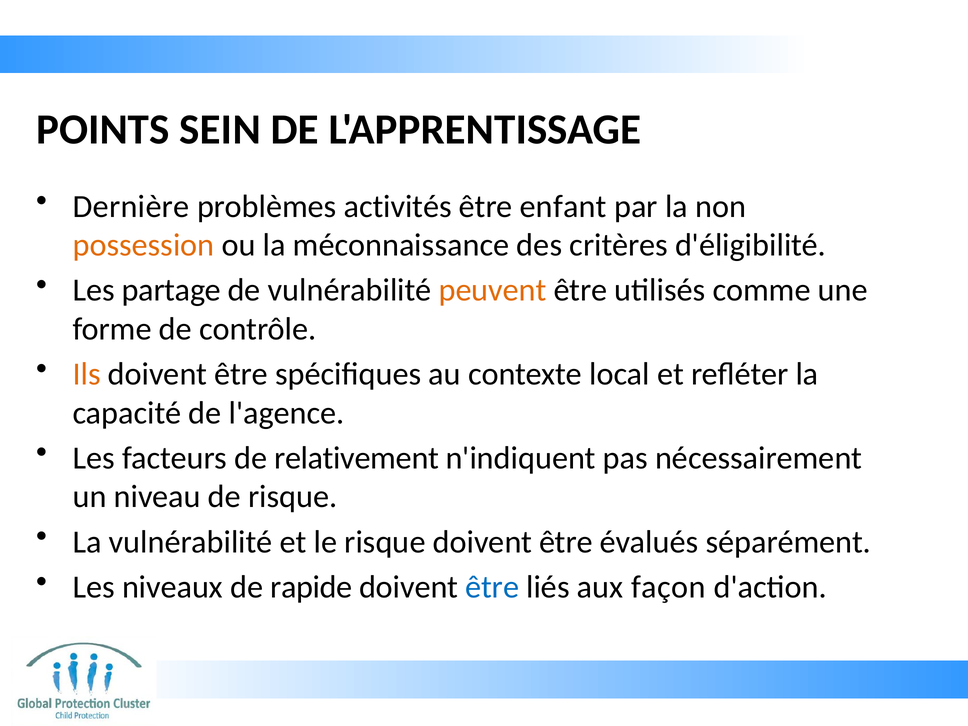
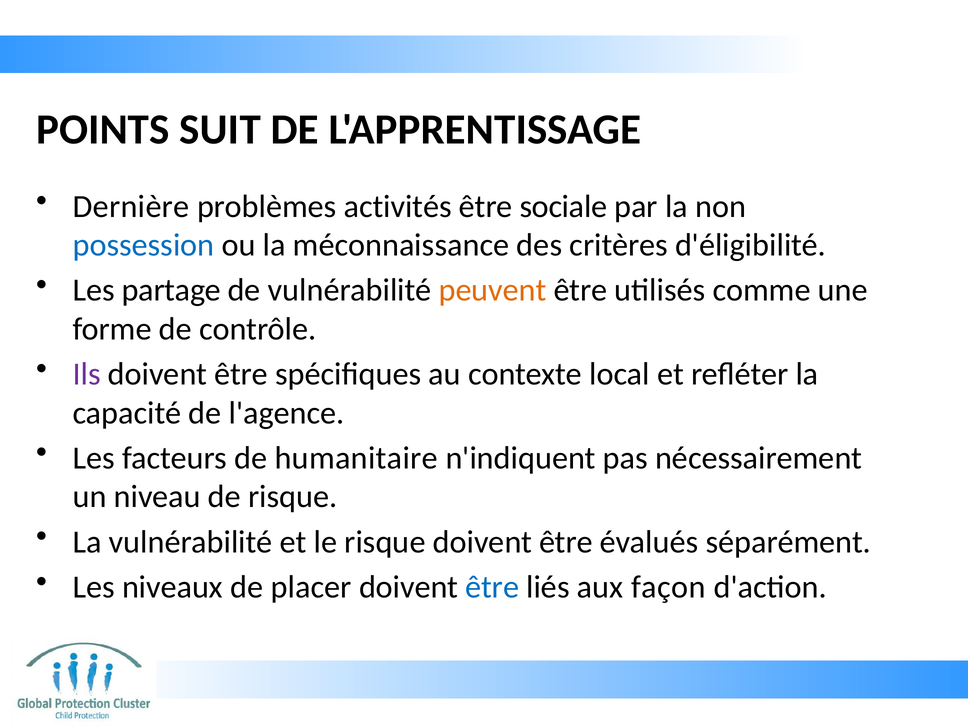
SEIN: SEIN -> SUIT (220, 130)
enfant: enfant -> sociale (563, 206)
possession colour: orange -> blue (143, 245)
Ils colour: orange -> purple (87, 374)
relativement: relativement -> humanitaire (356, 458)
rapide: rapide -> placer (311, 587)
